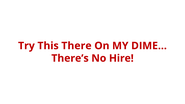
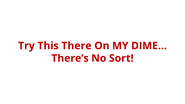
Hire: Hire -> Sort (121, 58)
